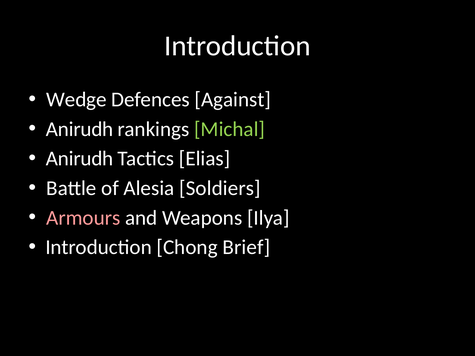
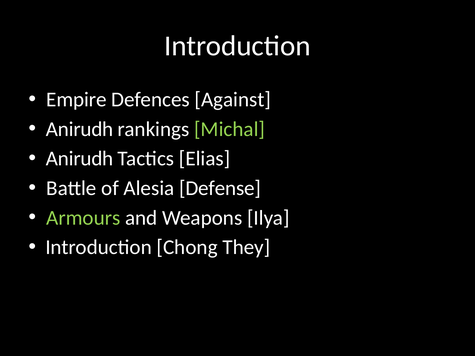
Wedge: Wedge -> Empire (76, 100)
Soldiers: Soldiers -> Defense (220, 188)
Armours colour: pink -> light green (83, 218)
Brief: Brief -> They (246, 247)
